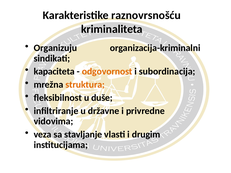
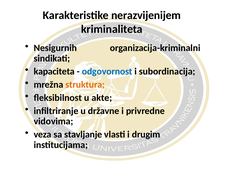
raznovrsnošću: raznovrsnošću -> nerazvijenijem (146, 15)
Organizuju: Organizuju -> Nesigurnih (55, 48)
odgovornost colour: orange -> blue (107, 72)
duše: duše -> akte (102, 98)
